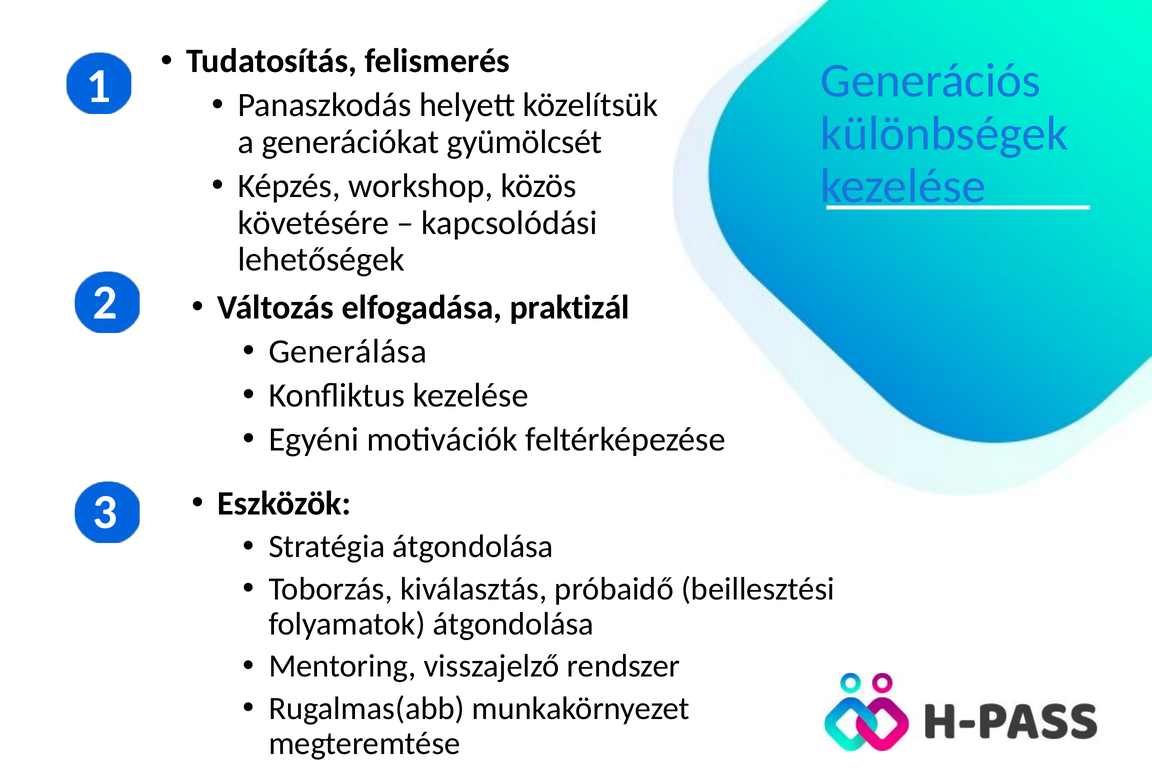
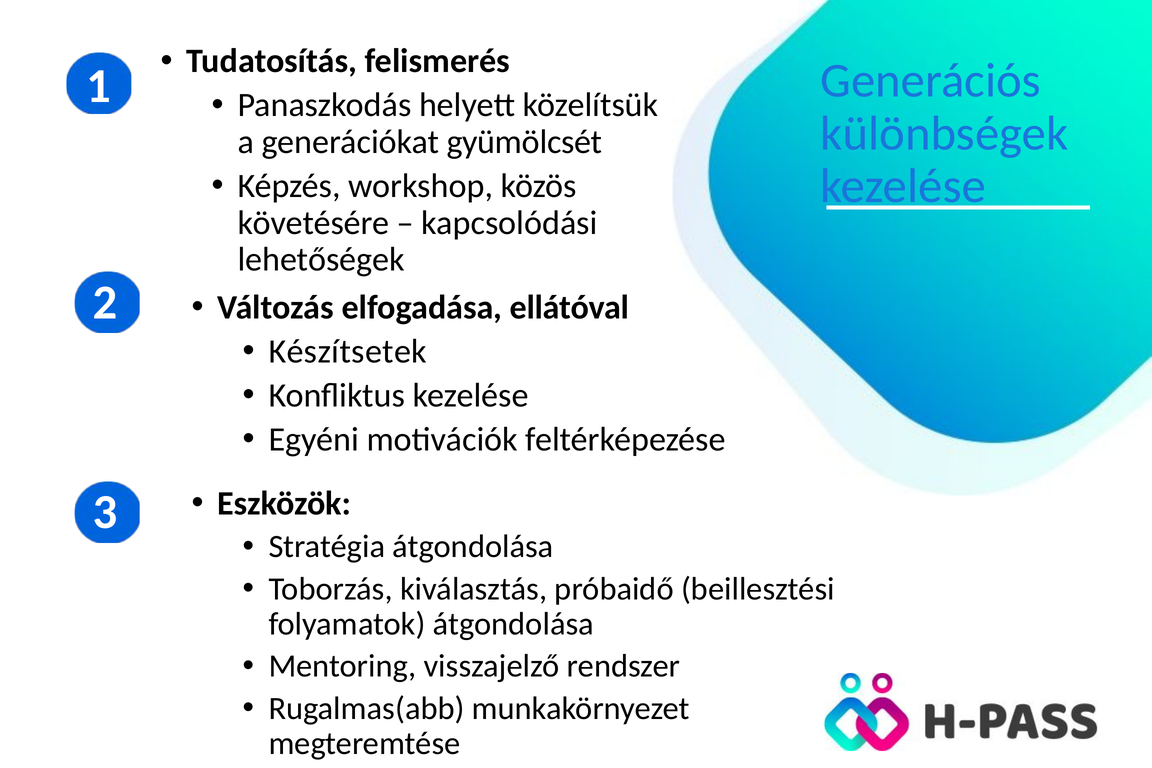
praktizál: praktizál -> ellátóval (570, 307)
Generálása: Generálása -> Készítsetek (348, 351)
